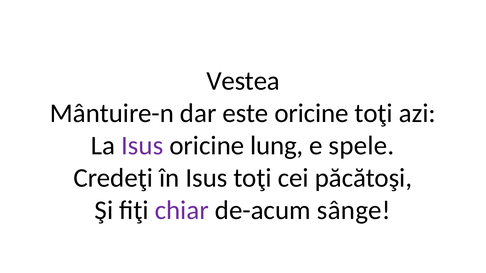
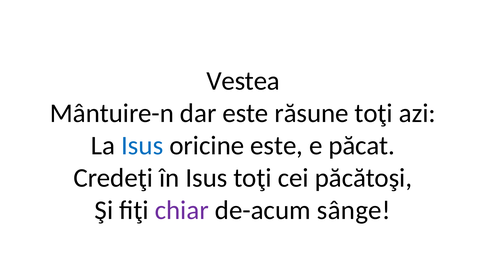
este oricine: oricine -> răsune (312, 113)
Isus colour: purple -> blue (142, 146)
oricine lung: lung -> este (277, 146)
spele: spele -> păcat (362, 146)
